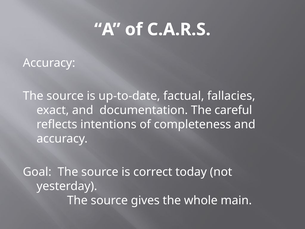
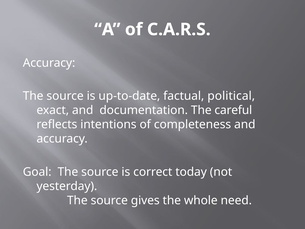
fallacies: fallacies -> political (231, 96)
main: main -> need (236, 200)
